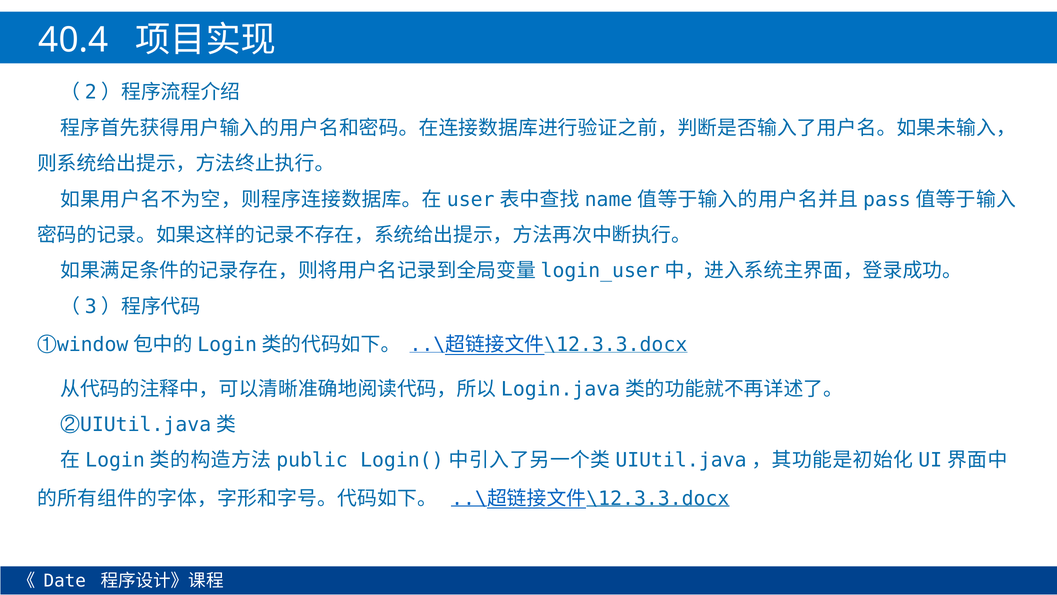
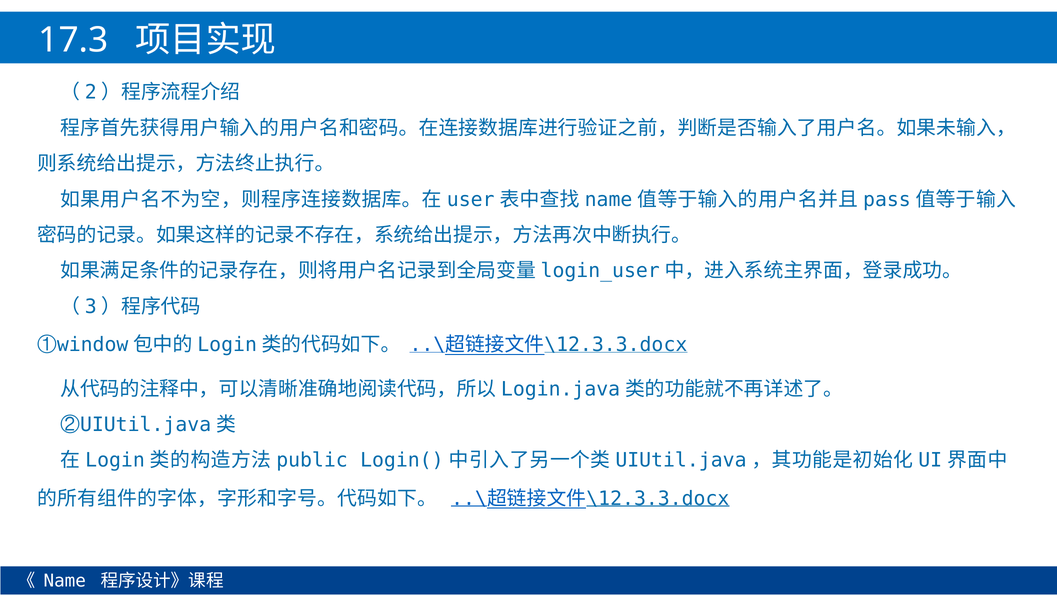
40.4: 40.4 -> 17.3 (73, 40)
Date: Date -> Name (65, 580)
